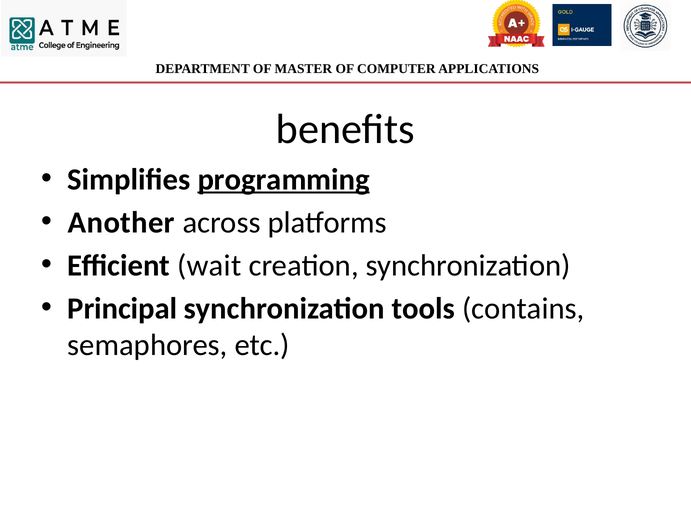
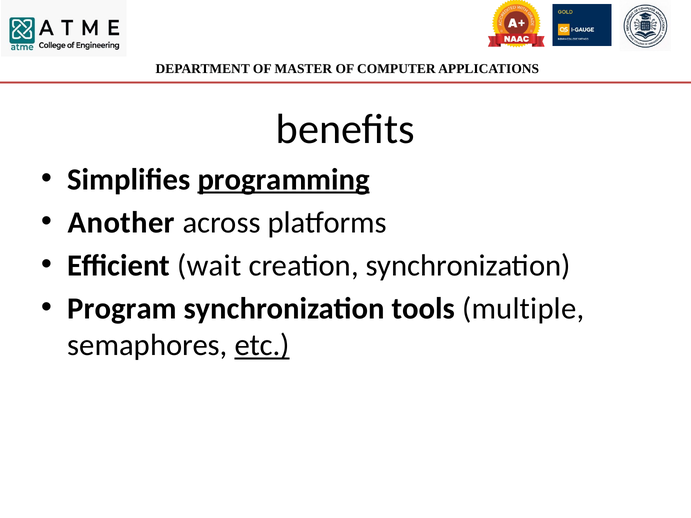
Principal: Principal -> Program (122, 309)
contains: contains -> multiple (523, 309)
etc underline: none -> present (262, 345)
